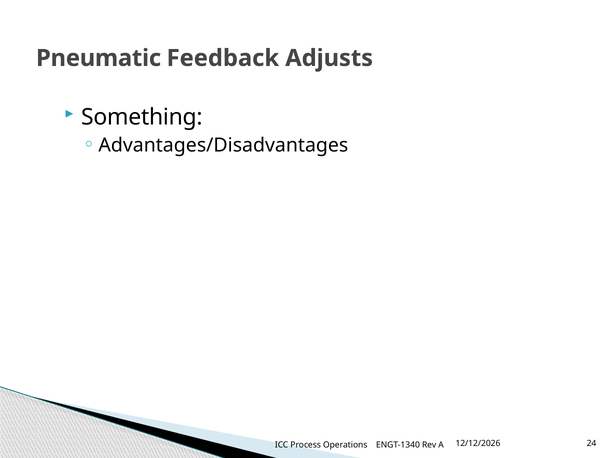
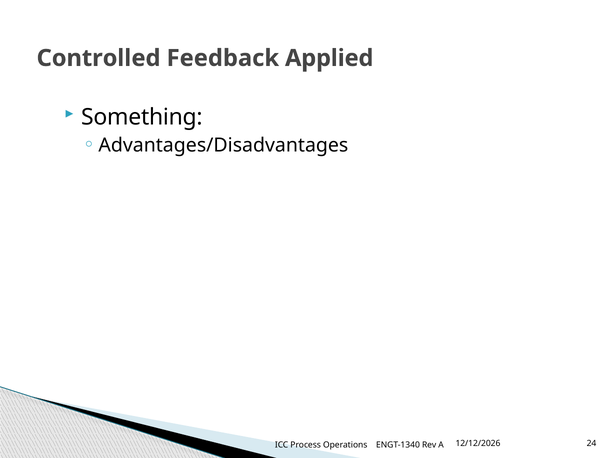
Pneumatic: Pneumatic -> Controlled (99, 58)
Adjusts: Adjusts -> Applied (329, 58)
